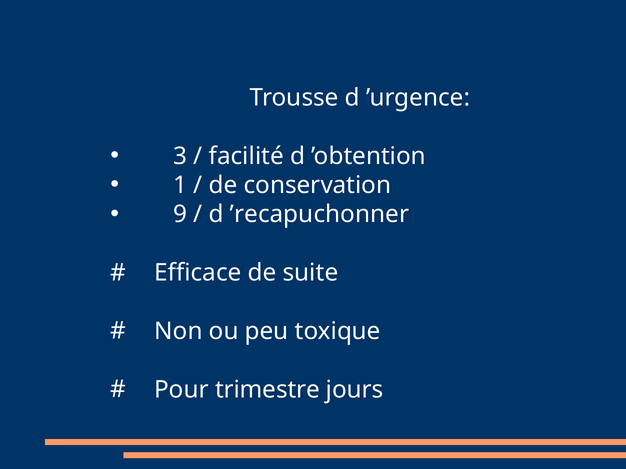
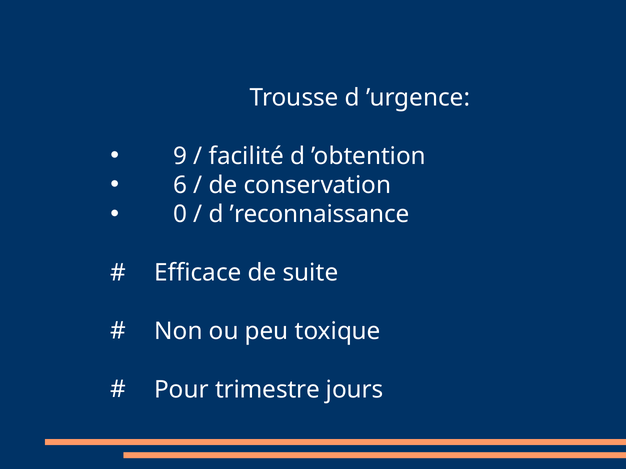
3: 3 -> 9 (180, 156)
1: 1 -> 6 (180, 185)
9: 9 -> 0 (180, 215)
’recapuchonner: ’recapuchonner -> ’reconnaissance (320, 215)
